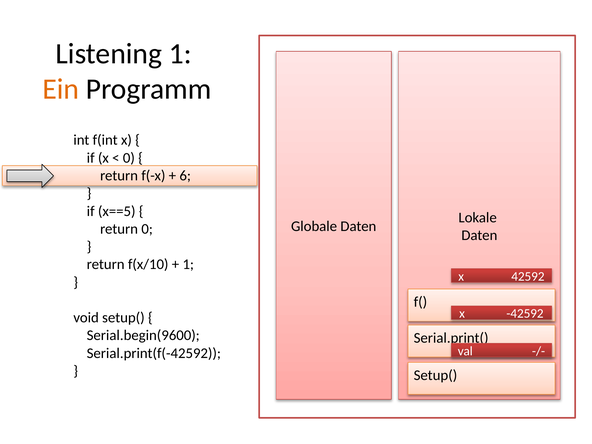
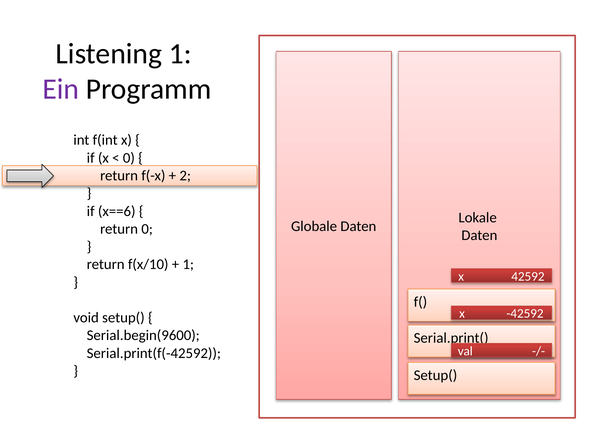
Ein colour: orange -> purple (61, 89)
6: 6 -> 2 (185, 176)
x==5: x==5 -> x==6 (117, 211)
